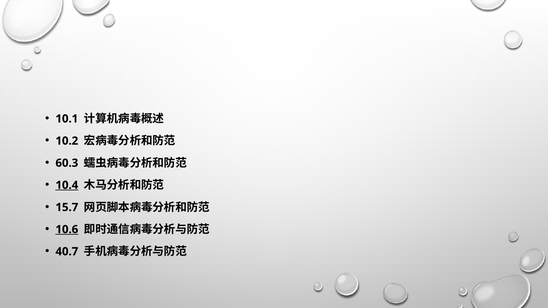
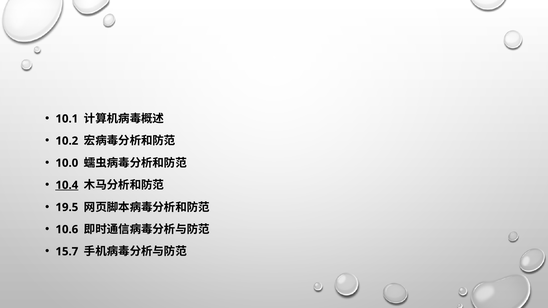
60.3: 60.3 -> 10.0 (67, 163)
15.7: 15.7 -> 19.5 (67, 207)
10.6 underline: present -> none (67, 230)
40.7: 40.7 -> 15.7 (67, 252)
